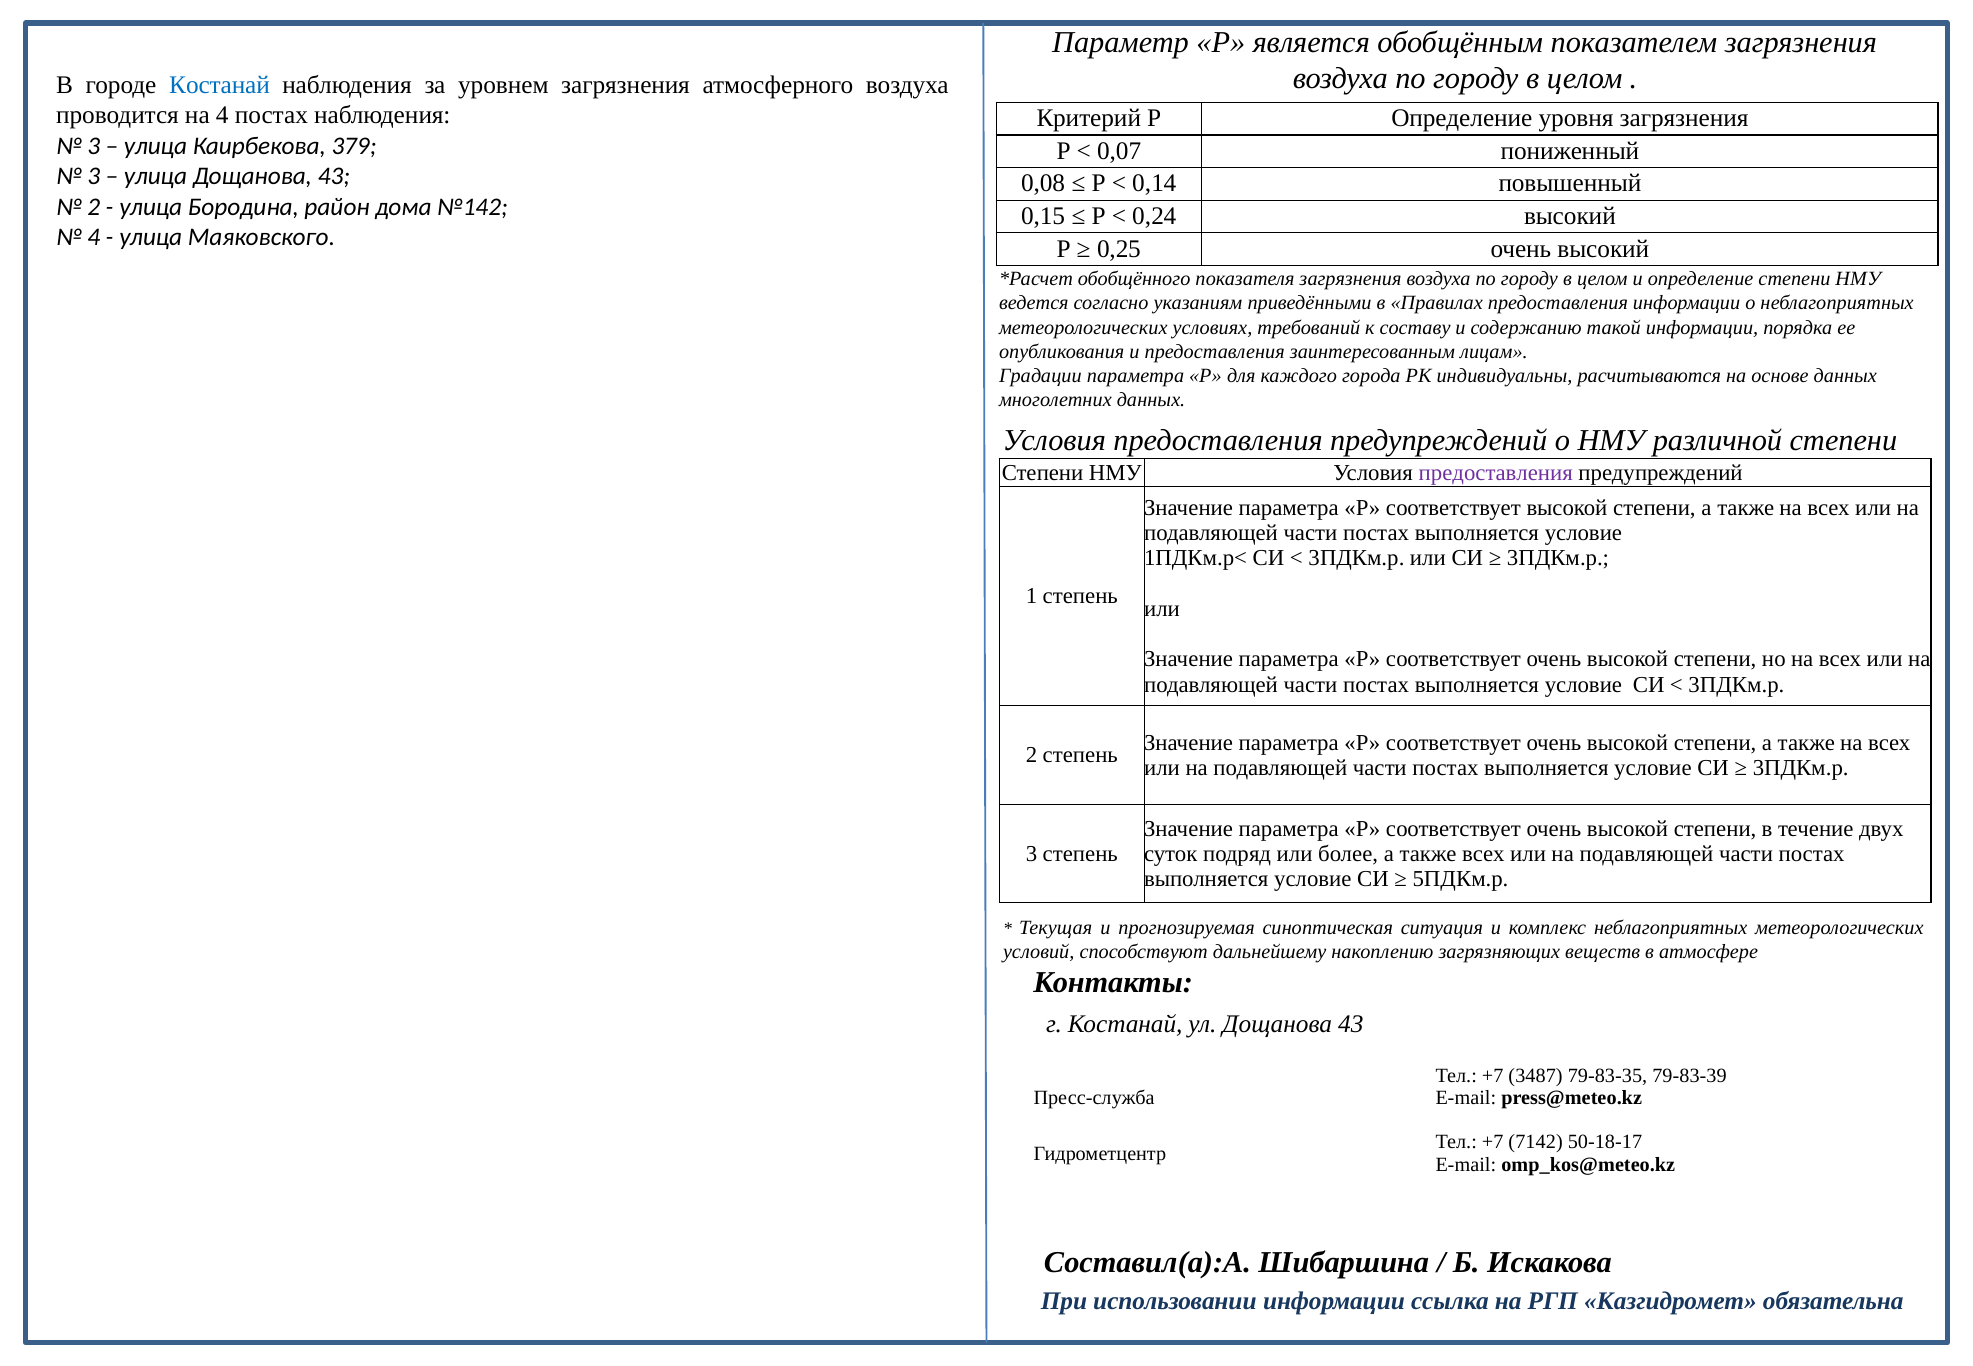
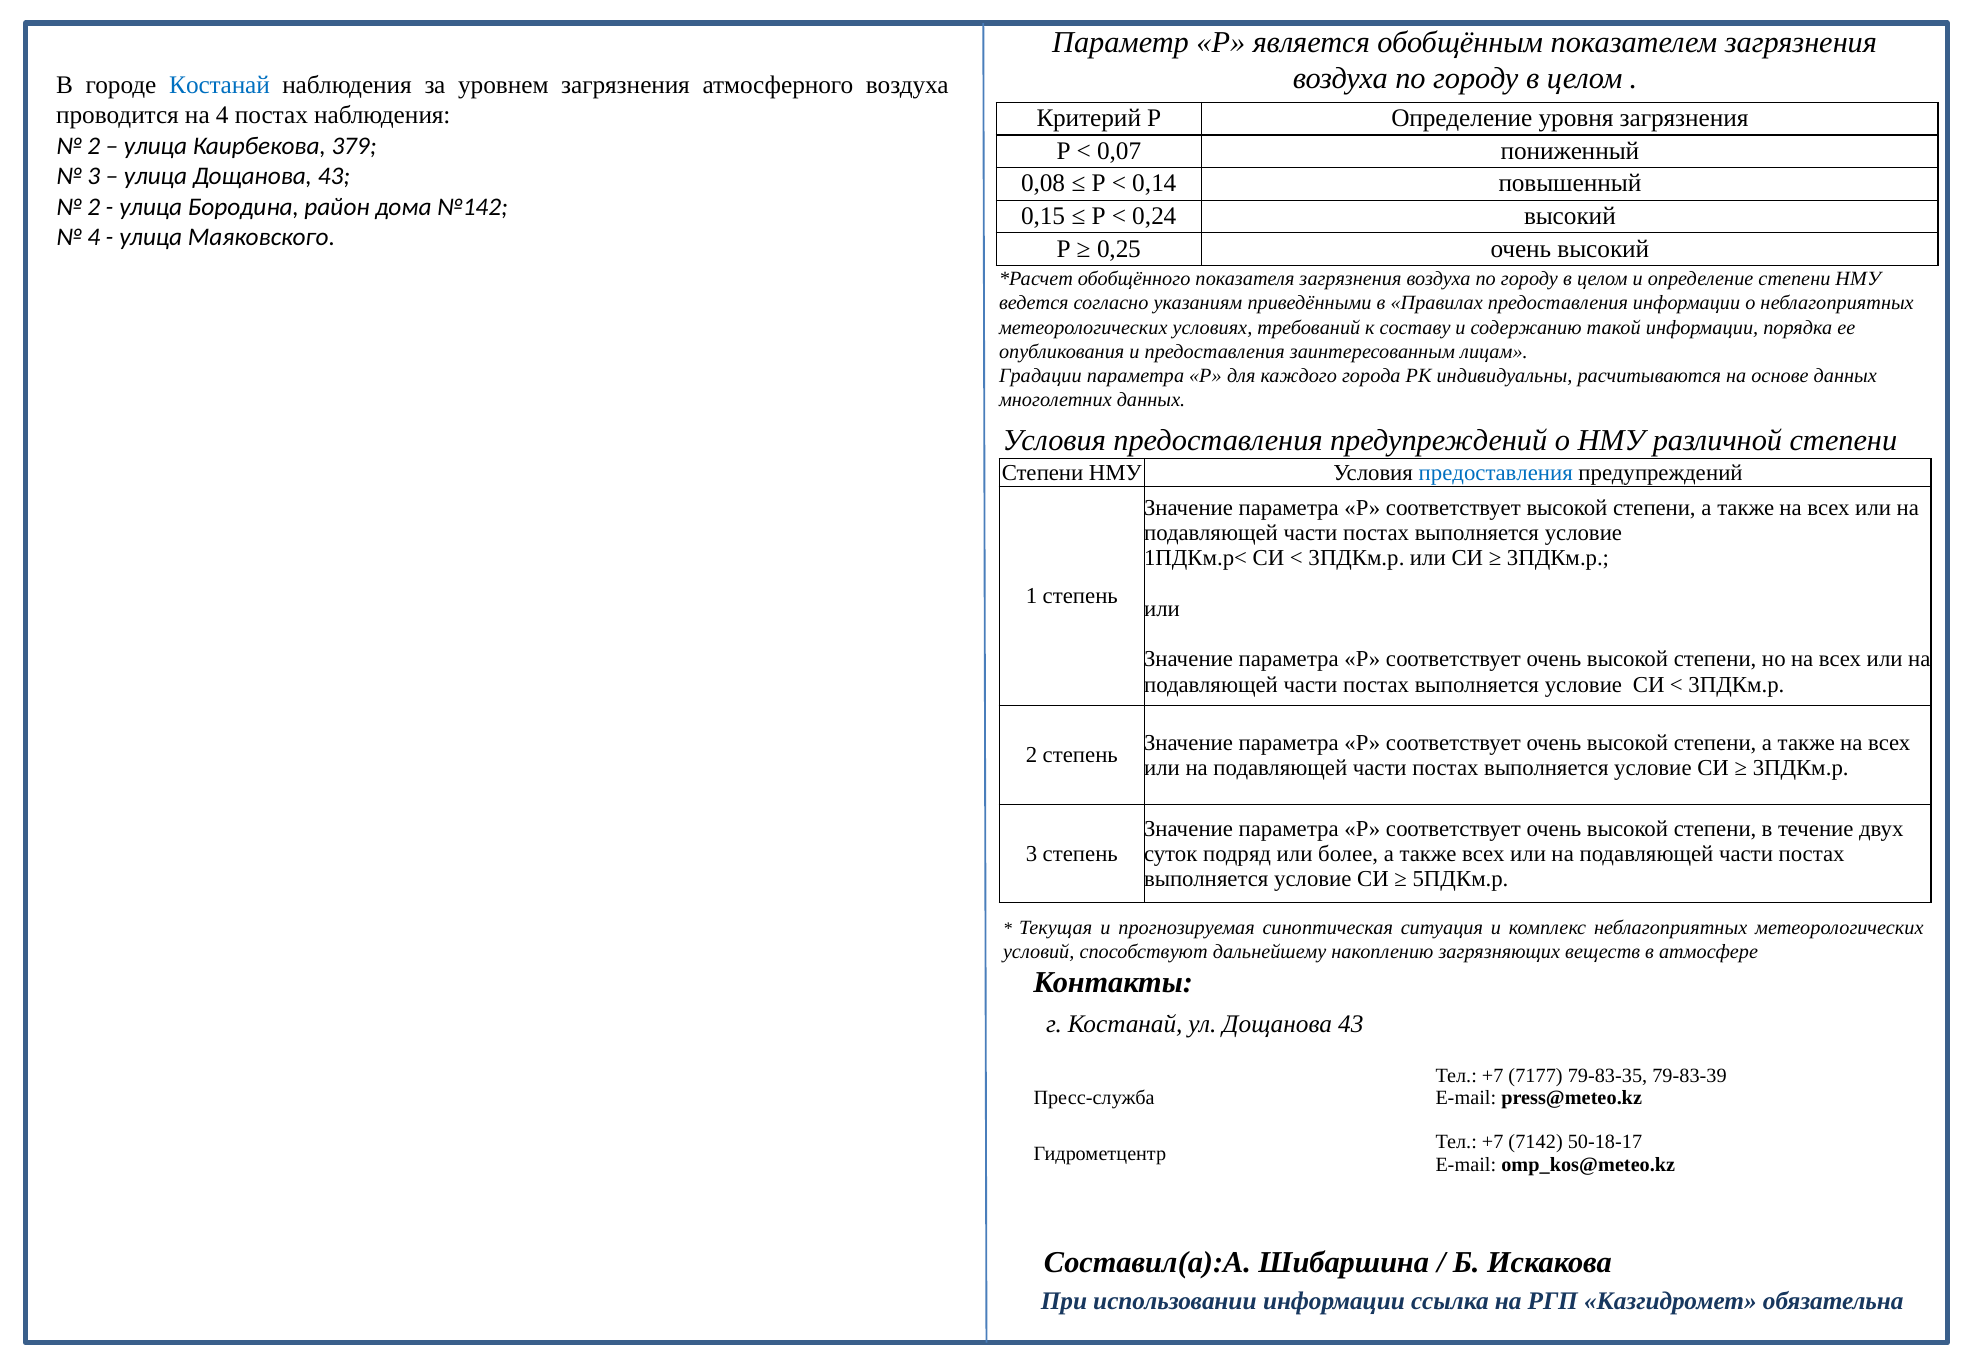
3: 3 -> 2 (94, 146)
предоставления colour: purple -> blue (1496, 473)
3487: 3487 -> 7177 (1536, 1075)
